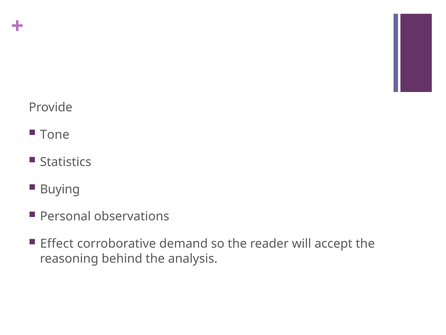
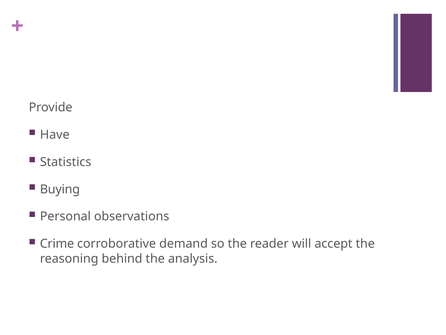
Tone: Tone -> Have (55, 134)
Effect: Effect -> Crime (57, 244)
